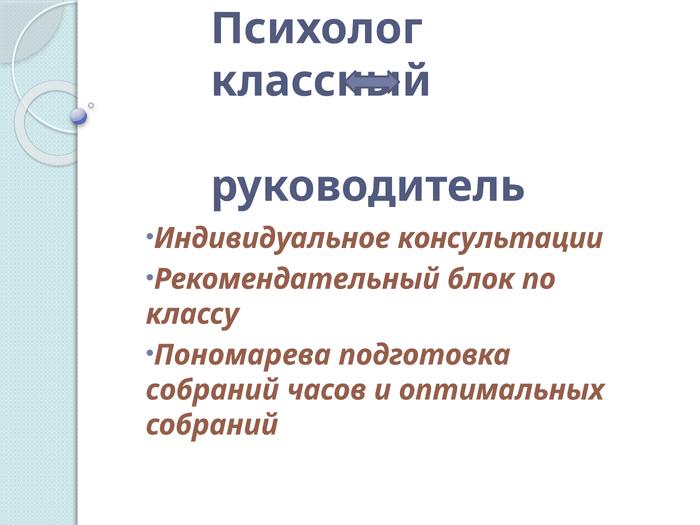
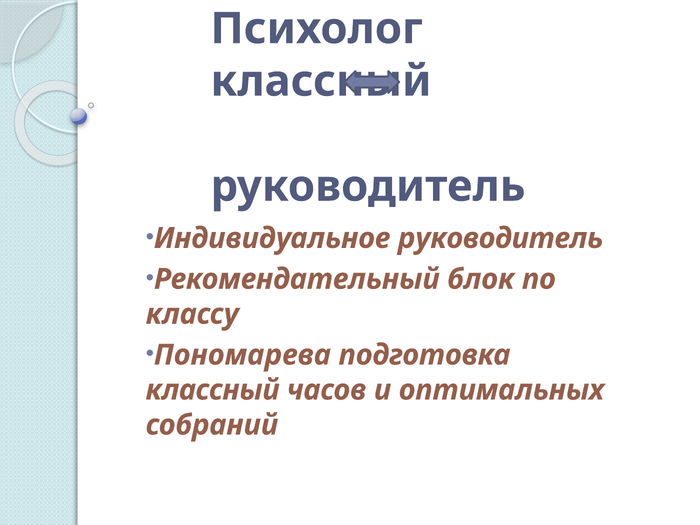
Индивидуальное консультации: консультации -> руководитель (500, 238)
собраний: собраний -> классный (213, 390)
